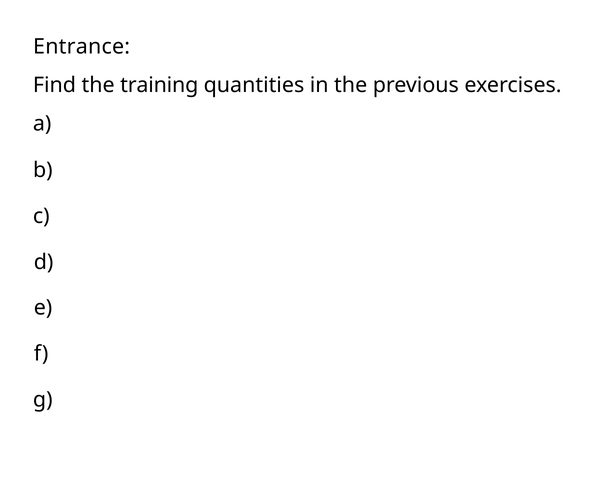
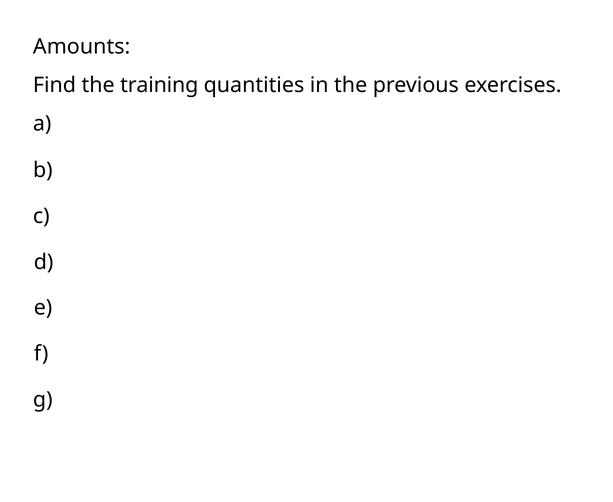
Entrance: Entrance -> Amounts (82, 47)
